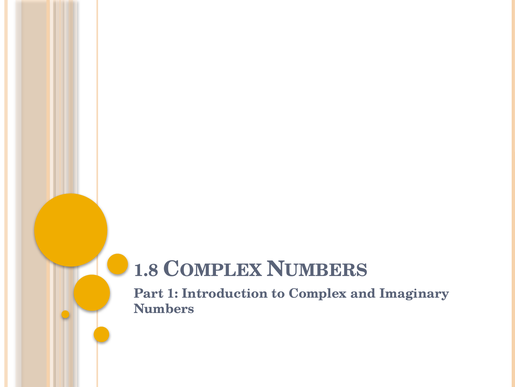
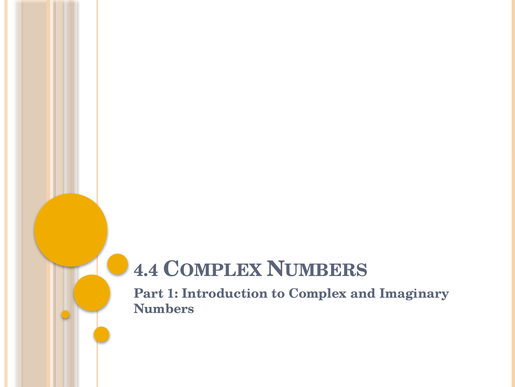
1.8: 1.8 -> 4.4 (146, 270)
